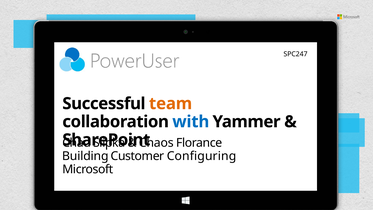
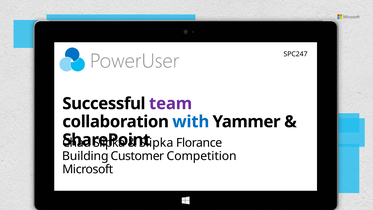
team colour: orange -> purple (171, 104)
Chaos: Chaos -> Slipka (156, 143)
Configuring: Configuring -> Competition (202, 156)
